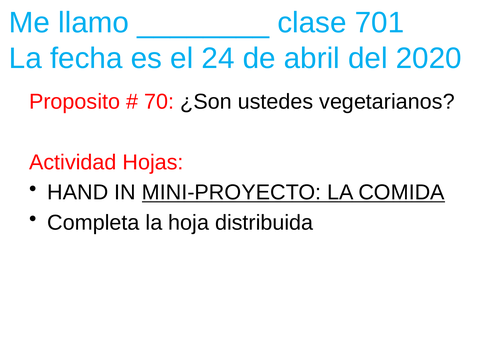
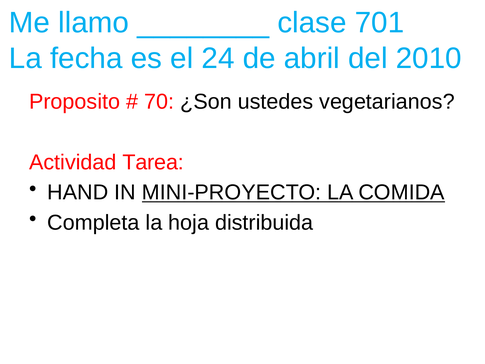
2020: 2020 -> 2010 (429, 58)
Hojas: Hojas -> Tarea (153, 162)
